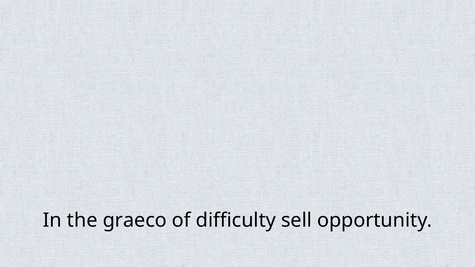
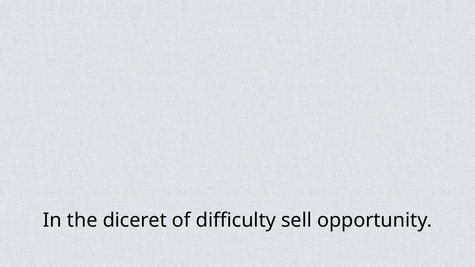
graeco: graeco -> diceret (135, 220)
